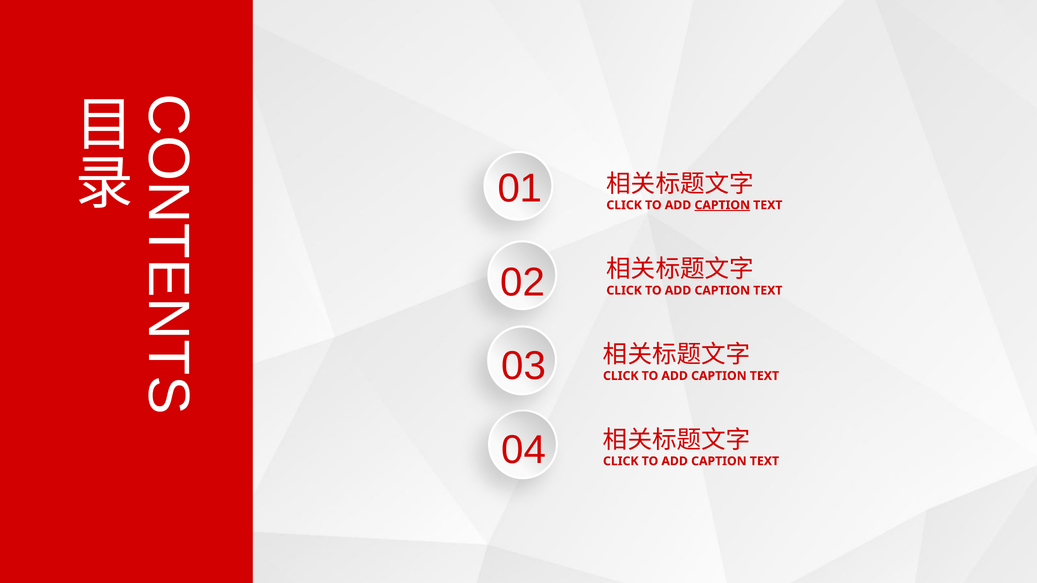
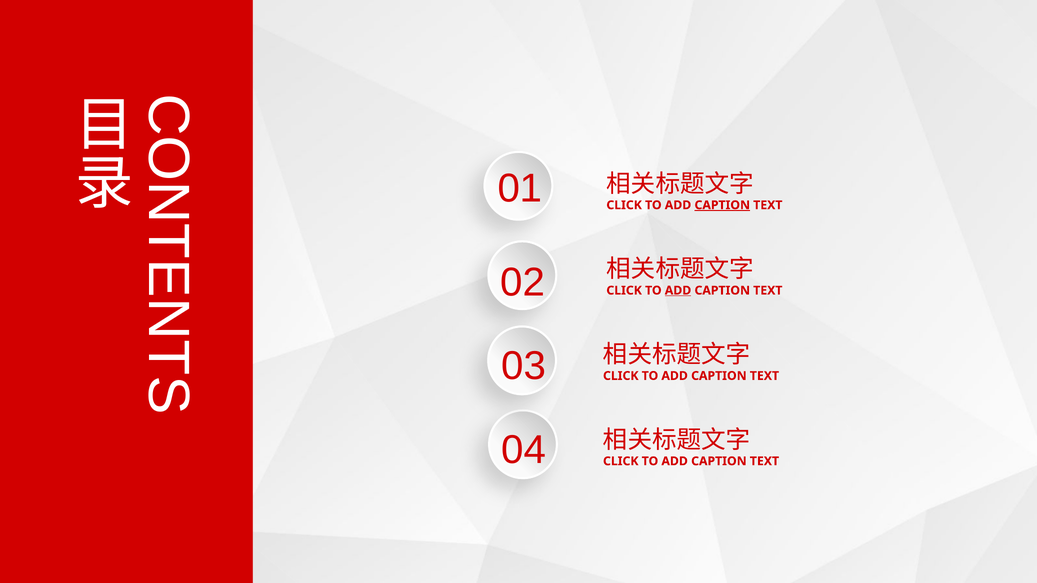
ADD underline: none -> present (678, 291)
